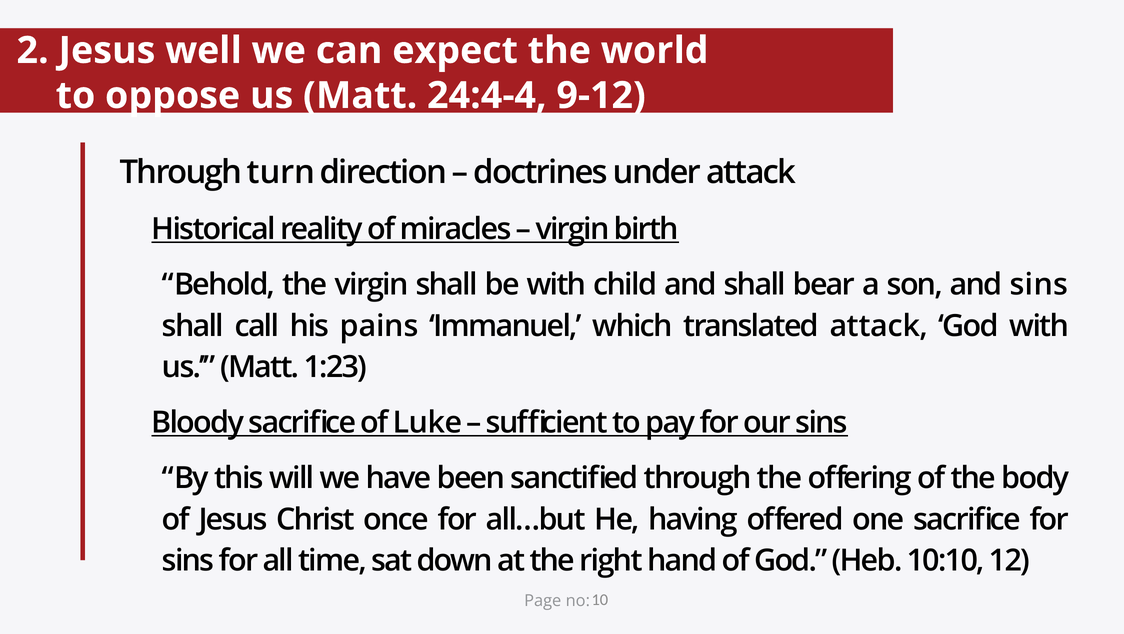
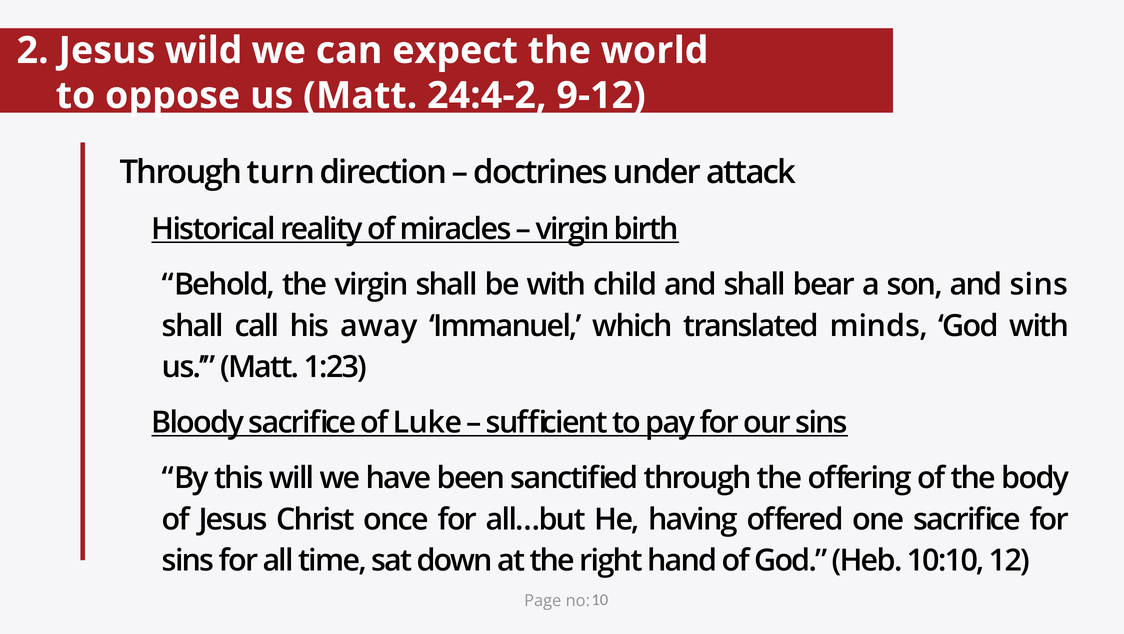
well: well -> wild (204, 50)
24:4-4: 24:4-4 -> 24:4-2 (487, 96)
pains: pains -> away (379, 326)
translated attack: attack -> minds (879, 326)
